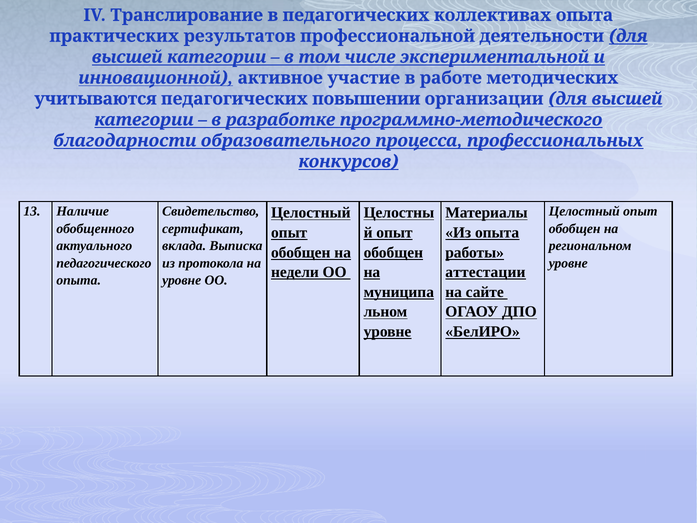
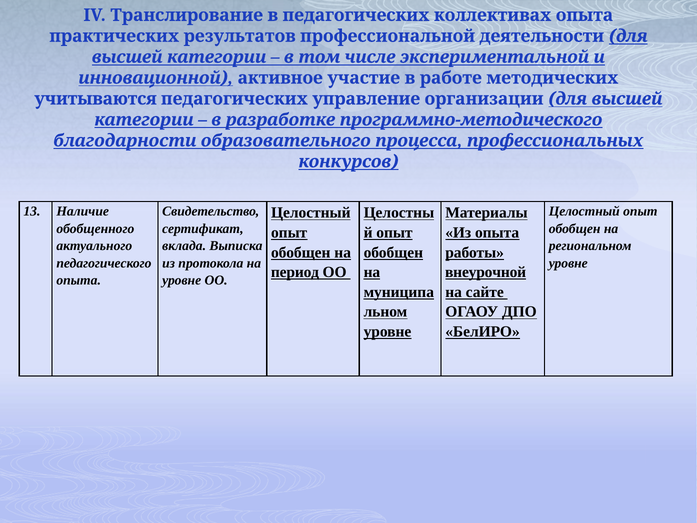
повышении: повышении -> управление (366, 99)
недели: недели -> период (295, 272)
аттестации: аттестации -> внеурочной (486, 272)
